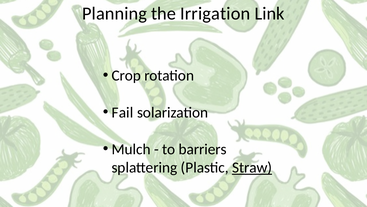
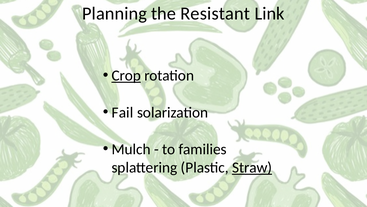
Irrigation: Irrigation -> Resistant (215, 14)
Crop underline: none -> present (126, 75)
barriers: barriers -> families (203, 149)
